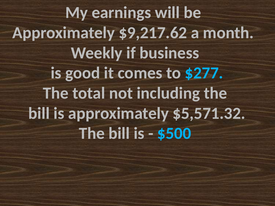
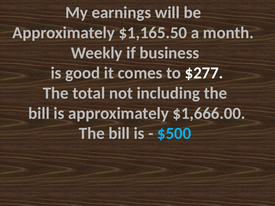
$9,217.62: $9,217.62 -> $1,165.50 (153, 33)
$277 colour: light blue -> white (204, 73)
$5,571.32: $5,571.32 -> $1,666.00 (209, 113)
